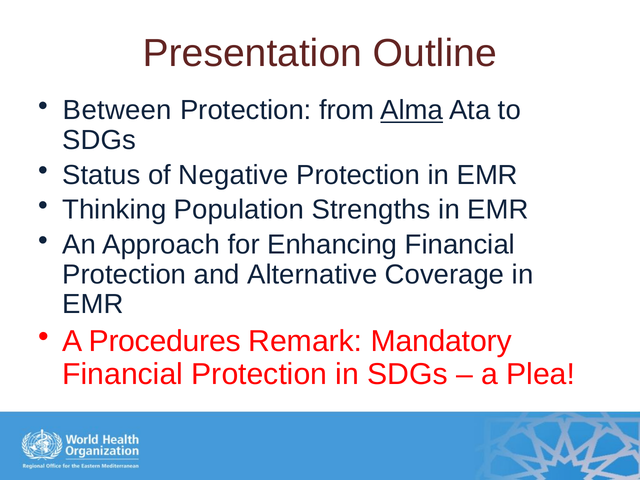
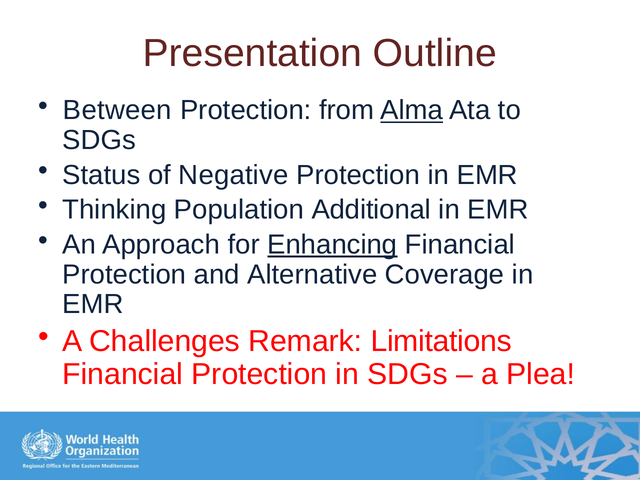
Strengths: Strengths -> Additional (371, 210)
Enhancing underline: none -> present (332, 245)
Procedures: Procedures -> Challenges (165, 341)
Mandatory: Mandatory -> Limitations (441, 341)
